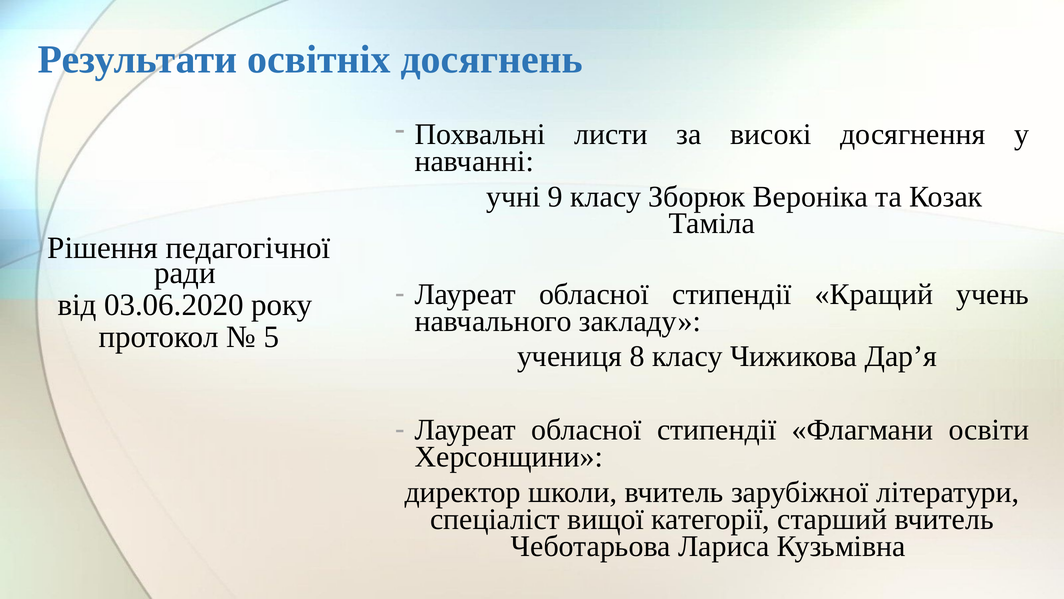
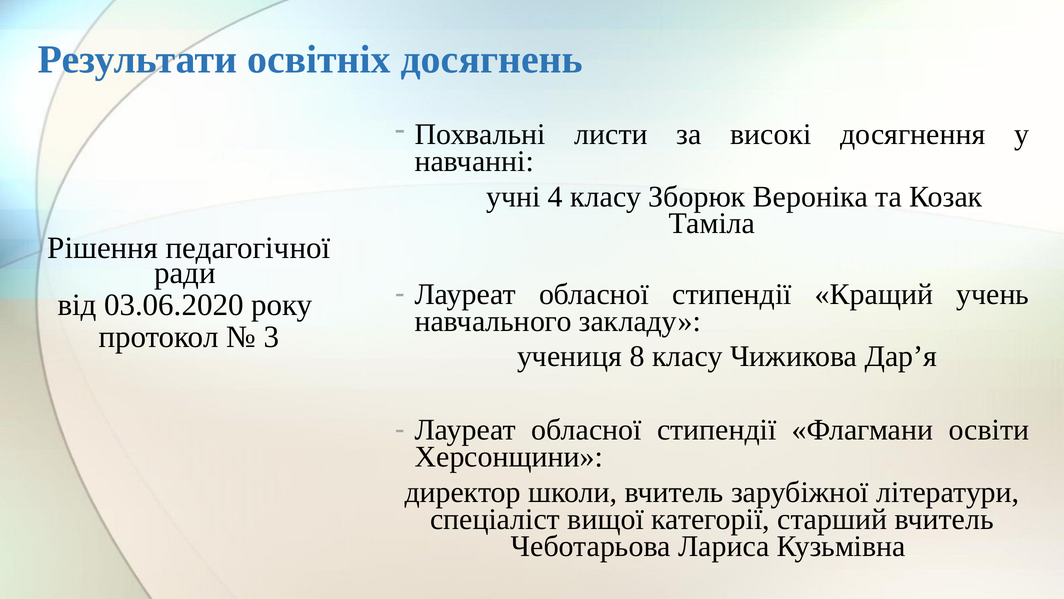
9: 9 -> 4 (555, 196)
5: 5 -> 3 (271, 337)
